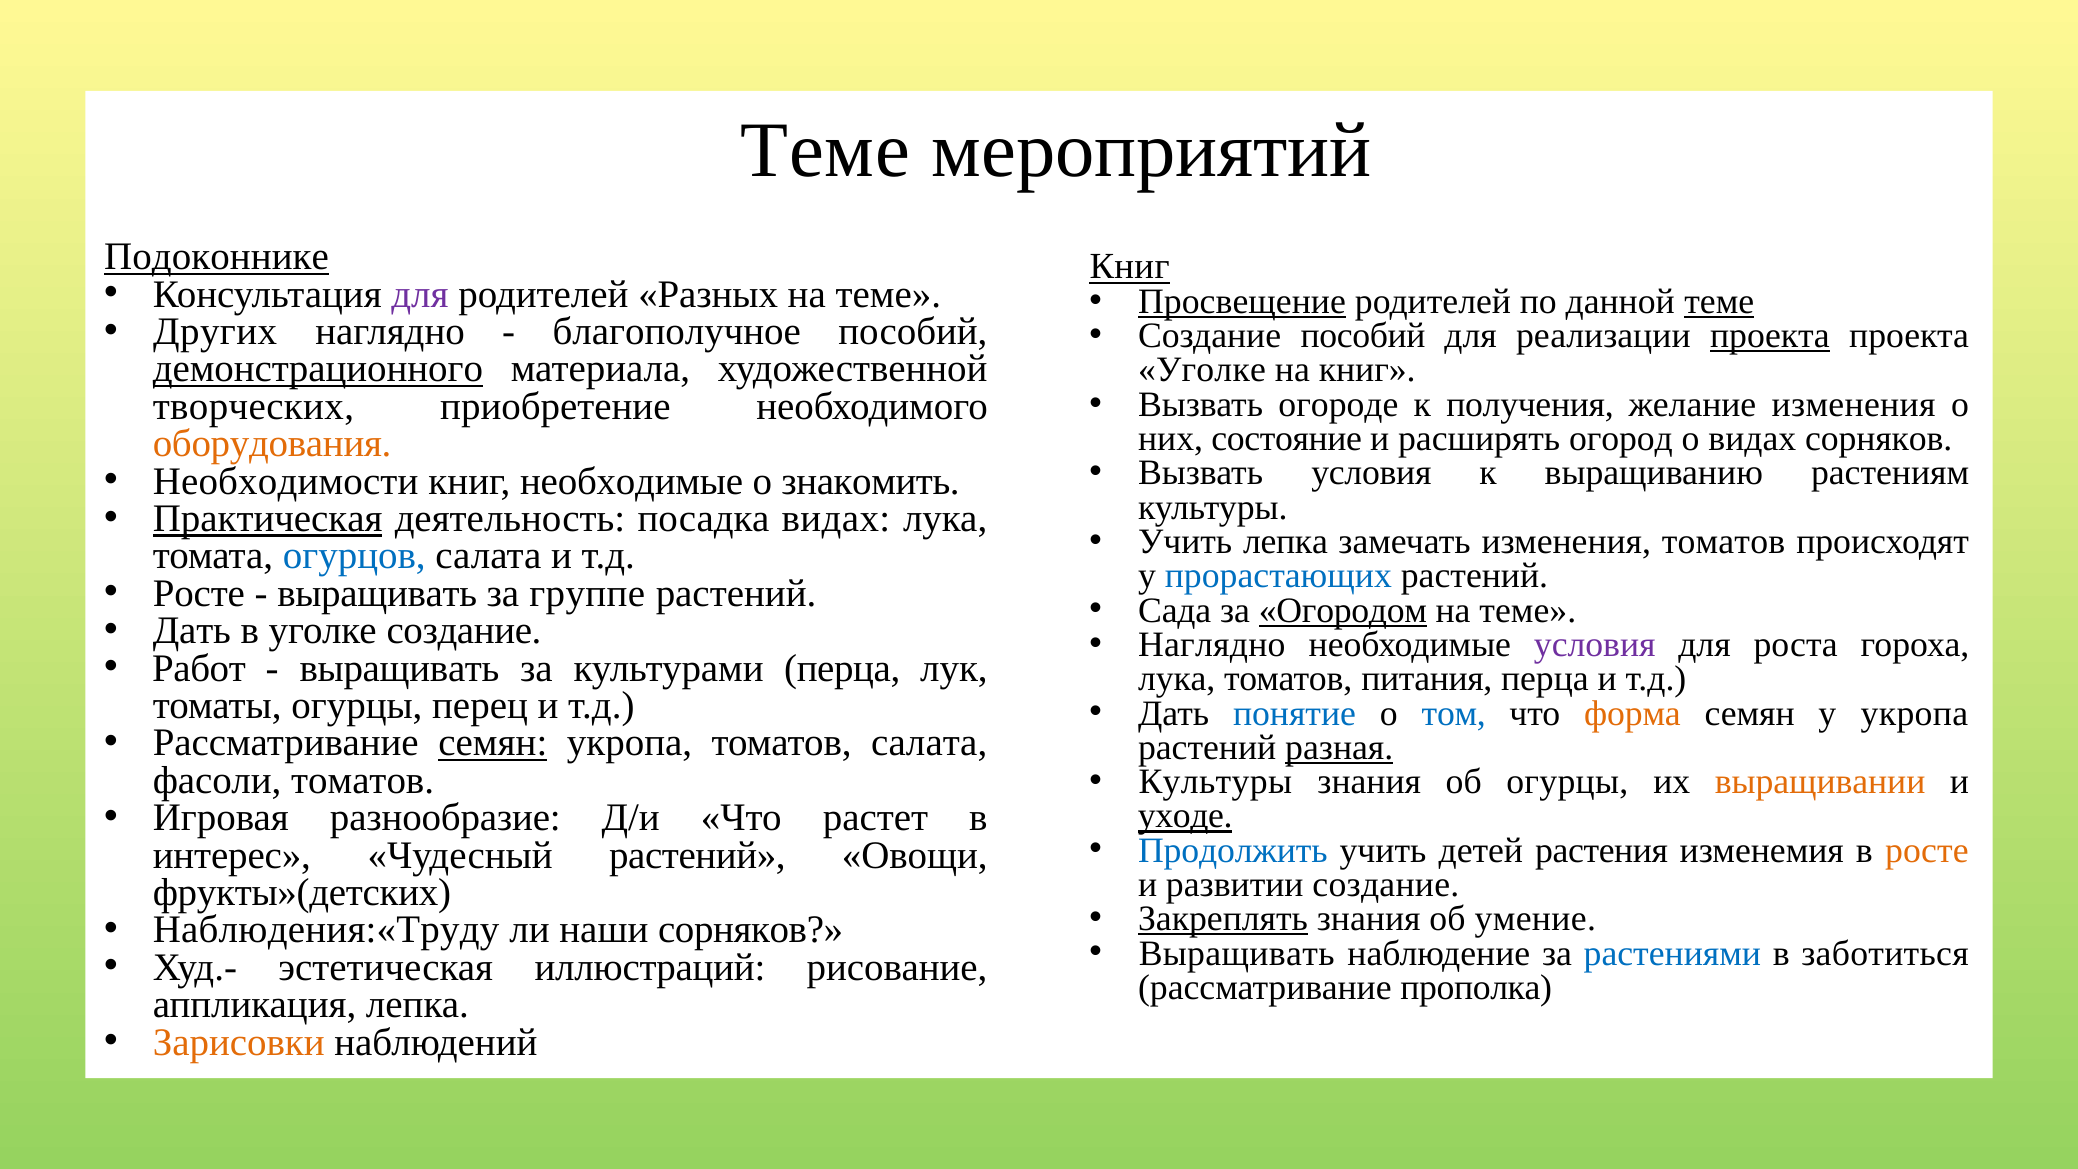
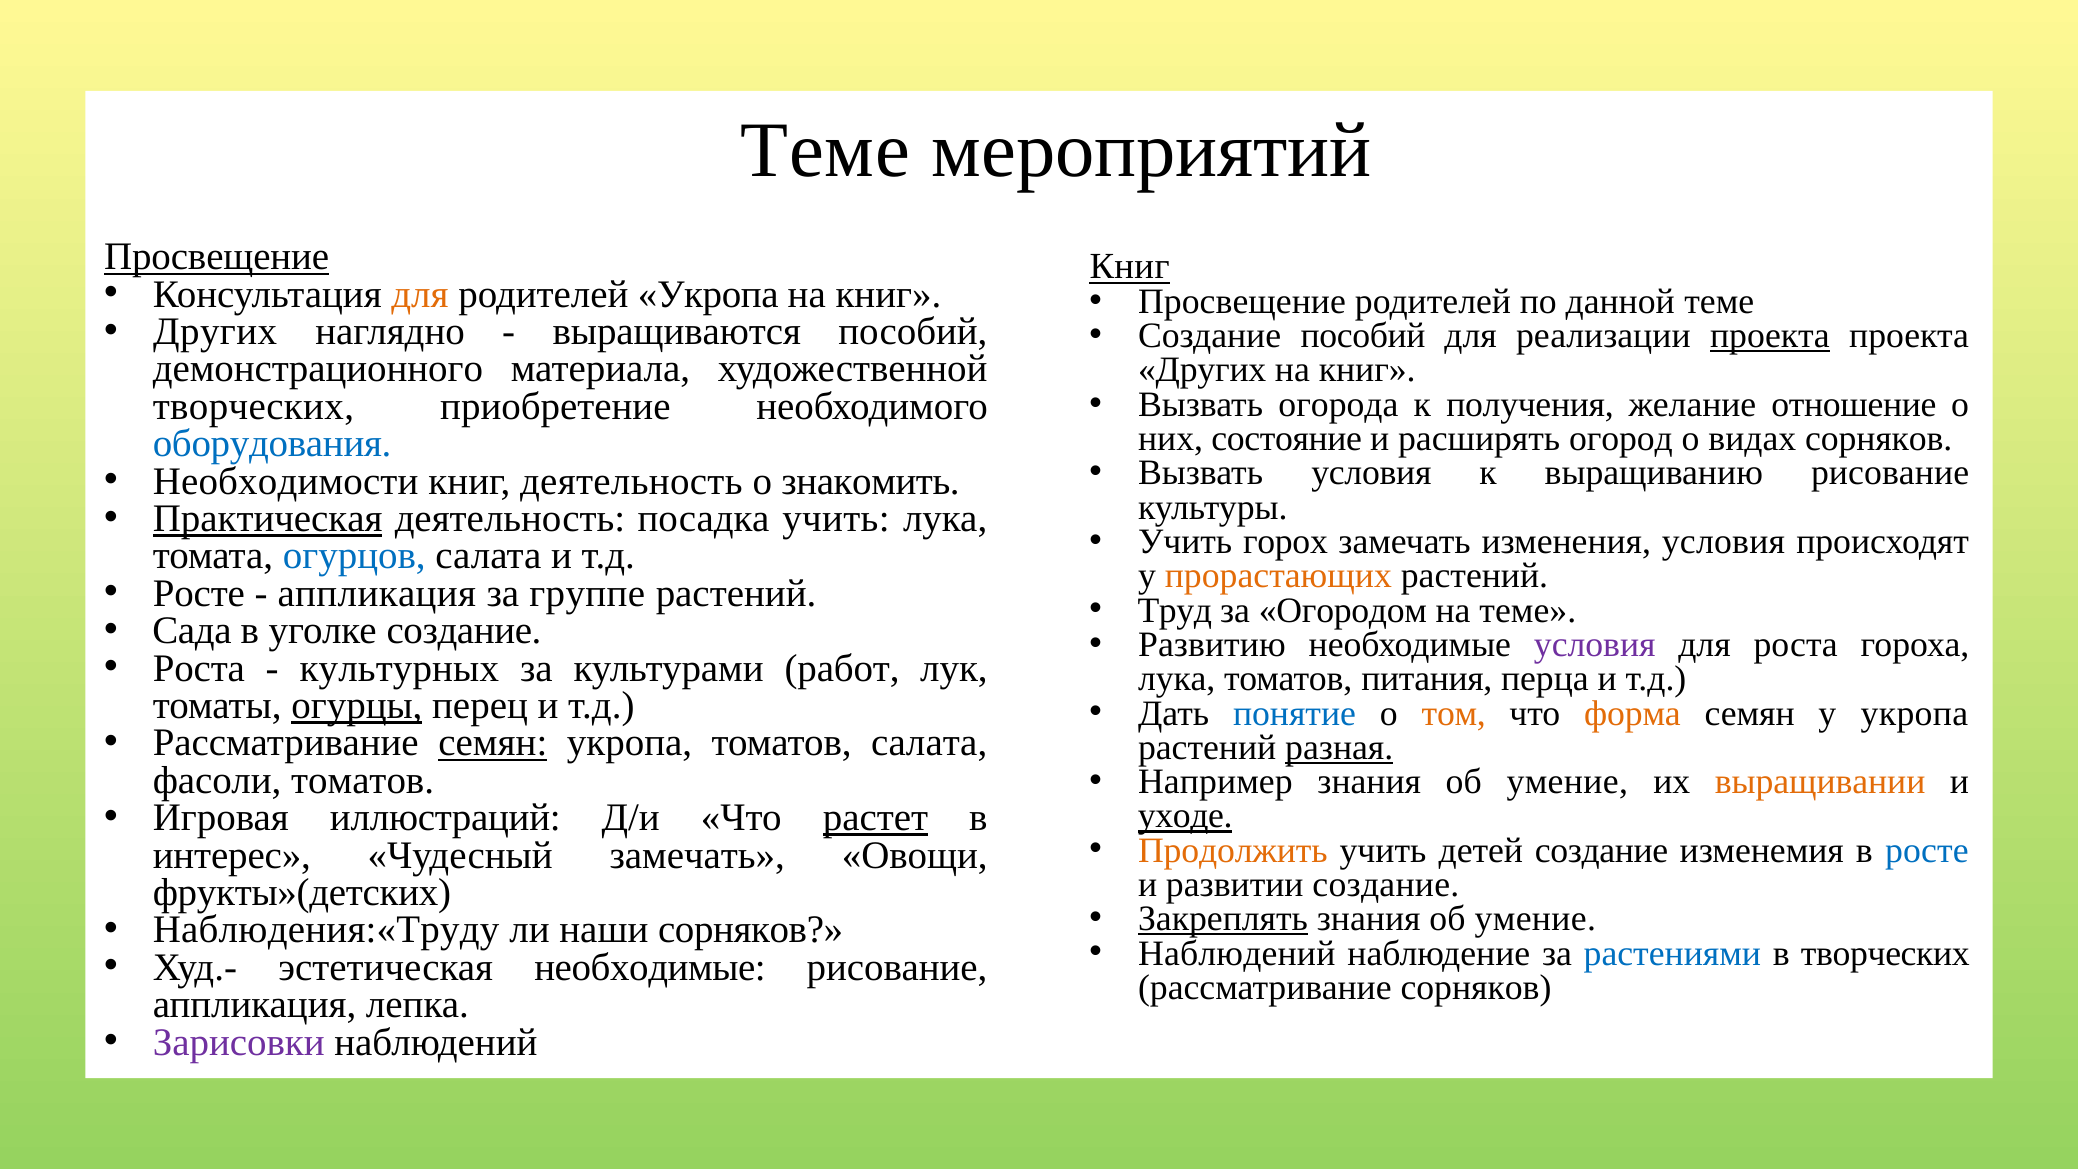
Подоконнике: Подоконнике -> Просвещение (217, 257)
для colour: purple -> orange (420, 294)
родителей Разных: Разных -> Укропа (708, 294)
теме: теме -> книг (888, 294)
Просвещение underline: present -> none (1242, 302)
теме underline: present -> none (1719, 302)
благополучное: благополучное -> выращиваются (677, 332)
демонстрационного underline: present -> none (318, 369)
Уголке: Уголке -> Других (1202, 370)
огороде: огороде -> огорода (1338, 404)
желание изменения: изменения -> отношение (1854, 404)
оборудования colour: orange -> blue (272, 444)
выращиванию растениям: растениям -> рисование (1890, 473)
книг необходимые: необходимые -> деятельность (631, 481)
посадка видах: видах -> учить (836, 519)
Учить лепка: лепка -> горох (1285, 542)
изменения томатов: томатов -> условия (1723, 542)
прорастающих colour: blue -> orange (1278, 576)
выращивать: выращивать -> аппликация (377, 593)
Сада: Сада -> Труд (1175, 610)
Огородом underline: present -> none (1343, 610)
Дать: Дать -> Сада (192, 631)
Наглядно: Наглядно -> Развитию (1212, 645)
Работ: Работ -> Роста (199, 668)
выращивать: выращивать -> культурных (399, 668)
культурами перца: перца -> работ (842, 668)
огурцы underline: none -> present (357, 706)
том colour: blue -> orange (1454, 713)
Культуры: Культуры -> Например (1215, 782)
огурцы: огурцы -> умение (1567, 782)
разнообразие: разнообразие -> иллюстраций (445, 818)
растет underline: none -> present (875, 818)
Продолжить colour: blue -> orange (1233, 850)
детей растения: растения -> создание (1602, 850)
росте colour: orange -> blue (1927, 850)
Чудесный растений: растений -> замечать (697, 855)
Выращивать: Выращивать -> Наблюдений (1237, 953)
в заботиться: заботиться -> творческих (1885, 953)
эстетическая иллюстраций: иллюстраций -> необходимые (650, 967)
рассматривание прополка: прополка -> сорняков (1476, 988)
Зарисовки colour: orange -> purple (239, 1042)
